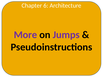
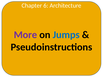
Jumps colour: purple -> blue (66, 35)
